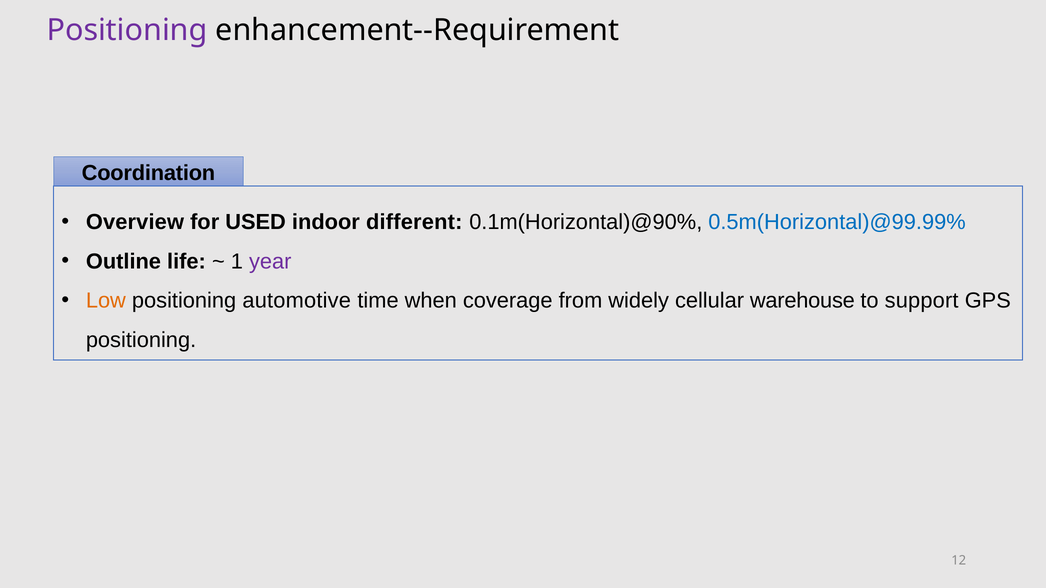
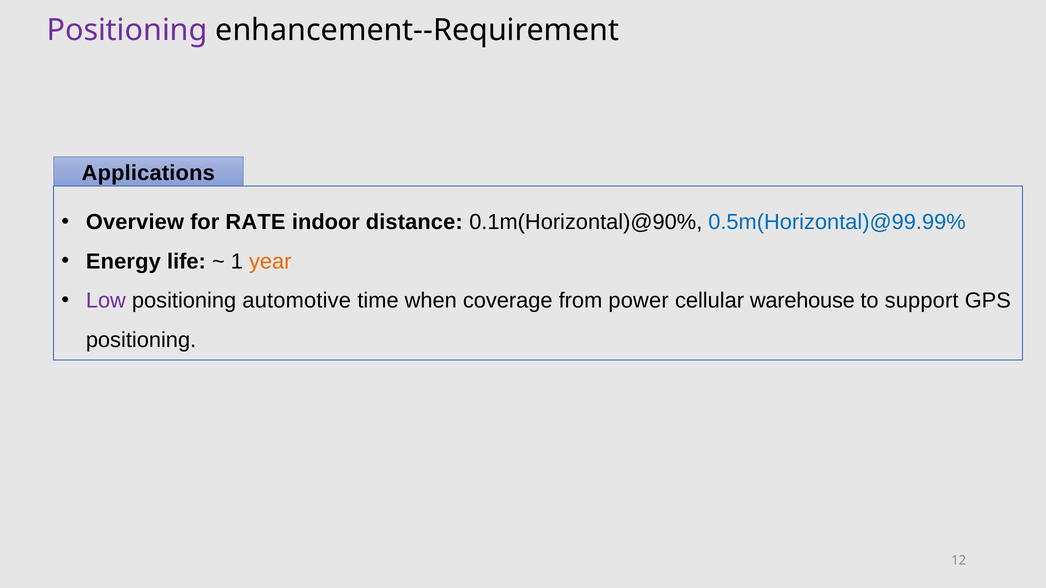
Coordination: Coordination -> Applications (148, 173)
USED: USED -> RATE (255, 222)
different: different -> distance (414, 222)
Outline: Outline -> Energy (123, 262)
year colour: purple -> orange (270, 262)
Low colour: orange -> purple (106, 301)
widely: widely -> power (639, 301)
